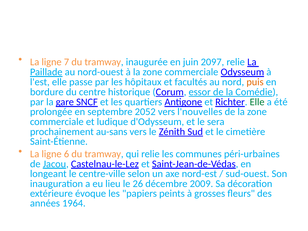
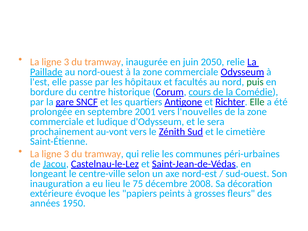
7: 7 -> 3 (66, 62)
2097: 2097 -> 2050 (212, 62)
puis colour: orange -> green (255, 82)
essor: essor -> cours (200, 92)
2052: 2052 -> 2001 (145, 112)
au-sans: au-sans -> au-vont (112, 132)
6: 6 -> 3 (66, 154)
26: 26 -> 75 (138, 184)
2009: 2009 -> 2008 (201, 184)
1964: 1964 -> 1950 (74, 203)
